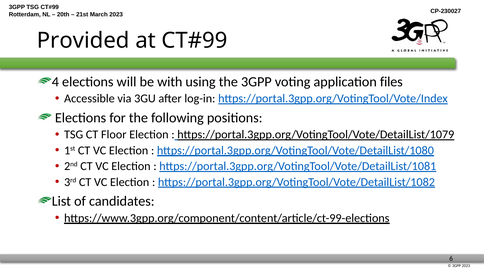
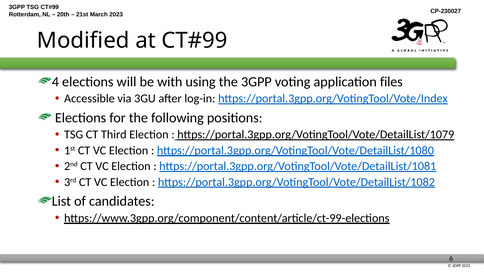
Provided: Provided -> Modified (83, 41)
Floor: Floor -> Third (114, 135)
